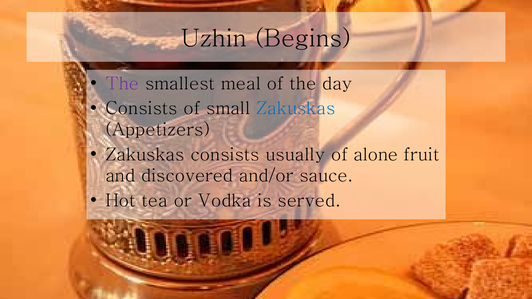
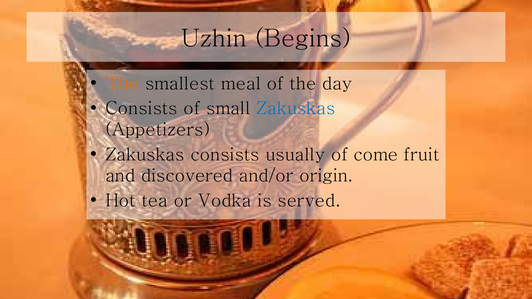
The colour: purple -> orange (122, 84)
alone: alone -> come (376, 155)
sauce: sauce -> origin (326, 176)
